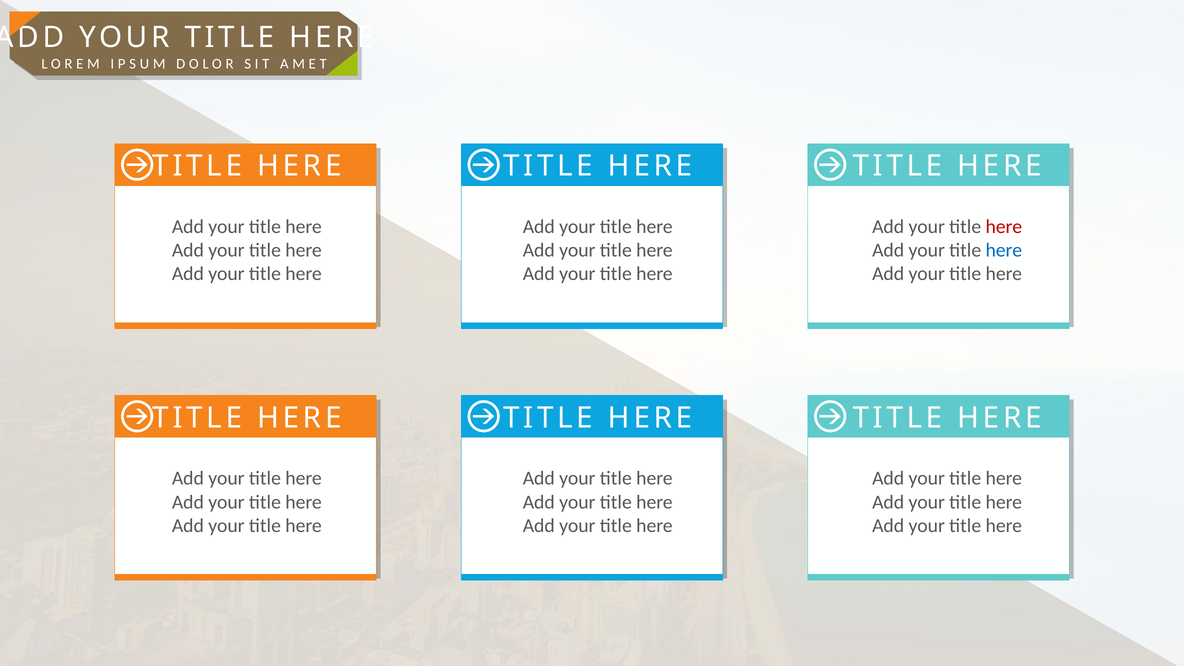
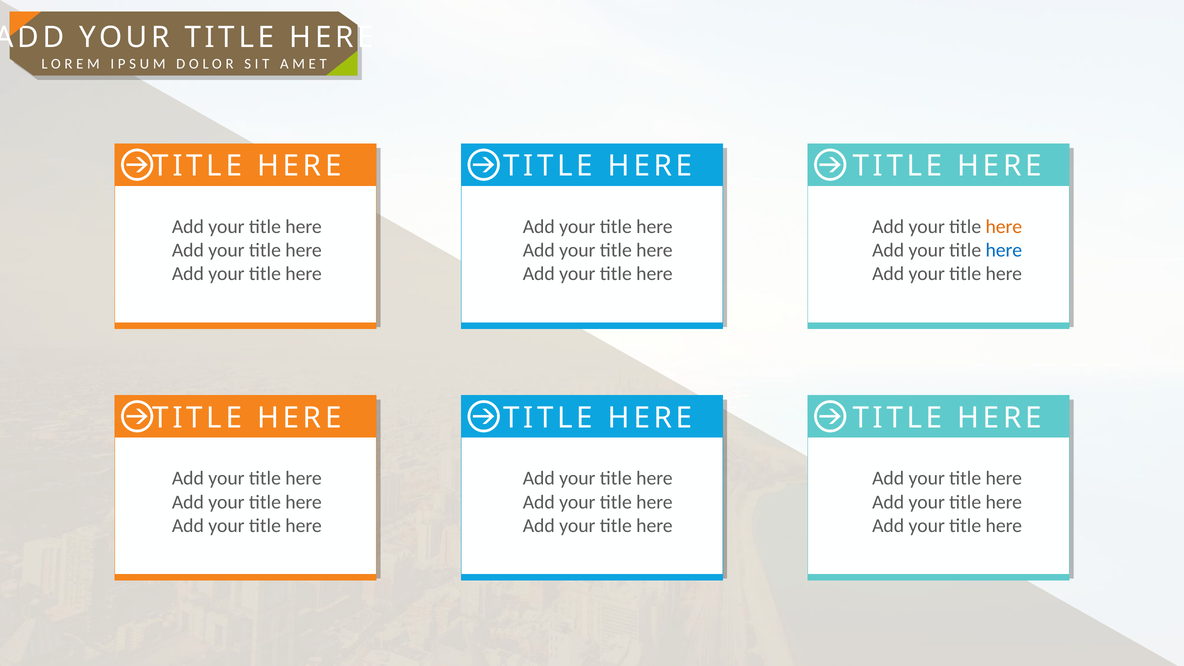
here colour: red -> orange (1004, 227)
